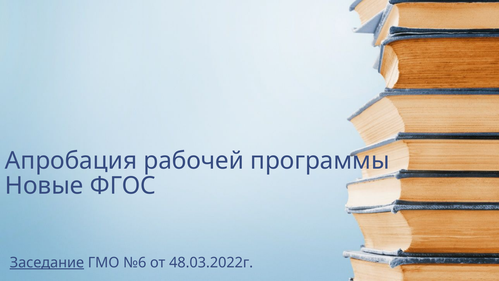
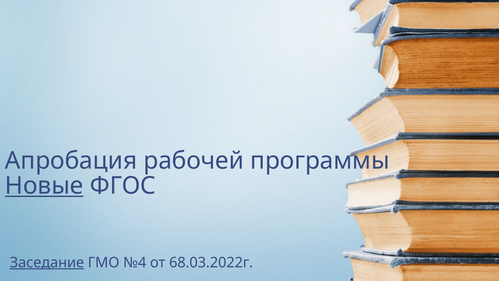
Новые underline: none -> present (44, 186)
№6: №6 -> №4 (135, 262)
48.03.2022г: 48.03.2022г -> 68.03.2022г (211, 262)
